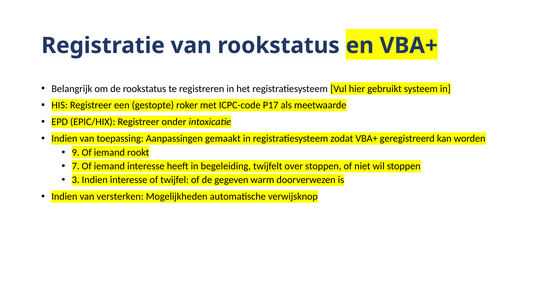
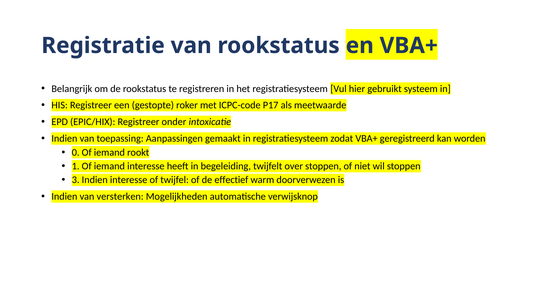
9: 9 -> 0 (76, 152)
7: 7 -> 1 (76, 166)
gegeven: gegeven -> effectief (231, 180)
